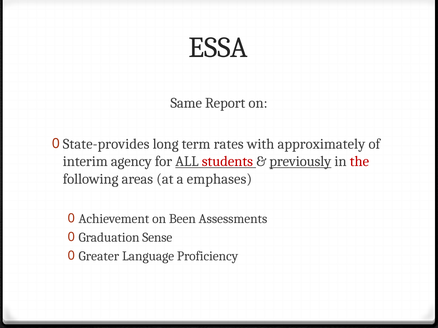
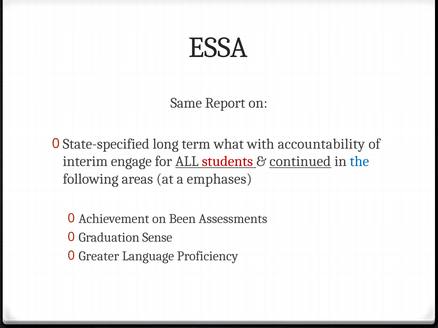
State-provides: State-provides -> State-specified (106, 144)
rates: rates -> what (229, 144)
approximately: approximately -> accountability (321, 144)
agency: agency -> engage (131, 162)
previously: previously -> continued (300, 162)
the colour: red -> blue (359, 162)
